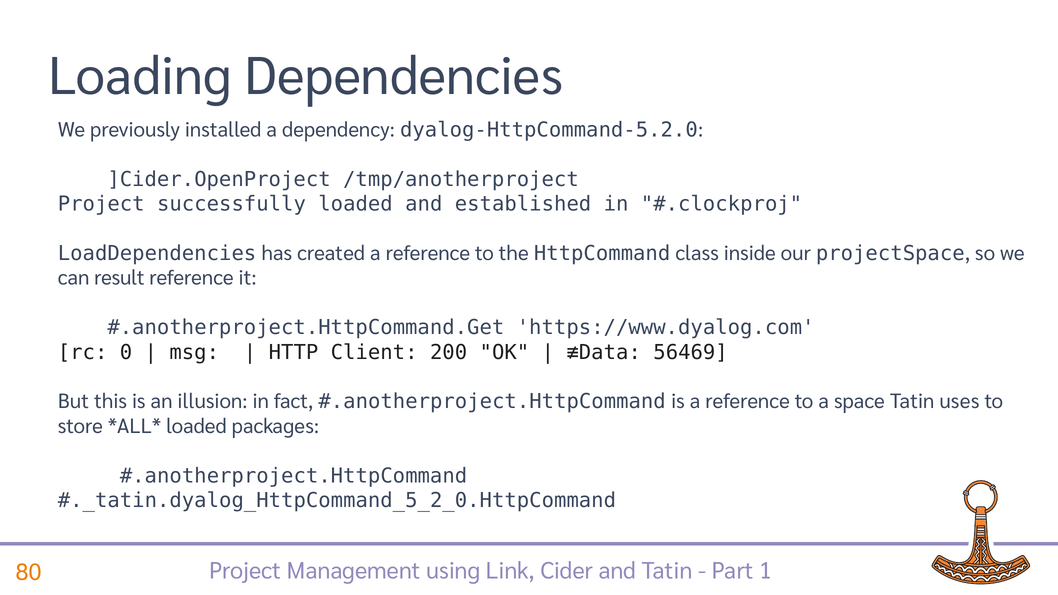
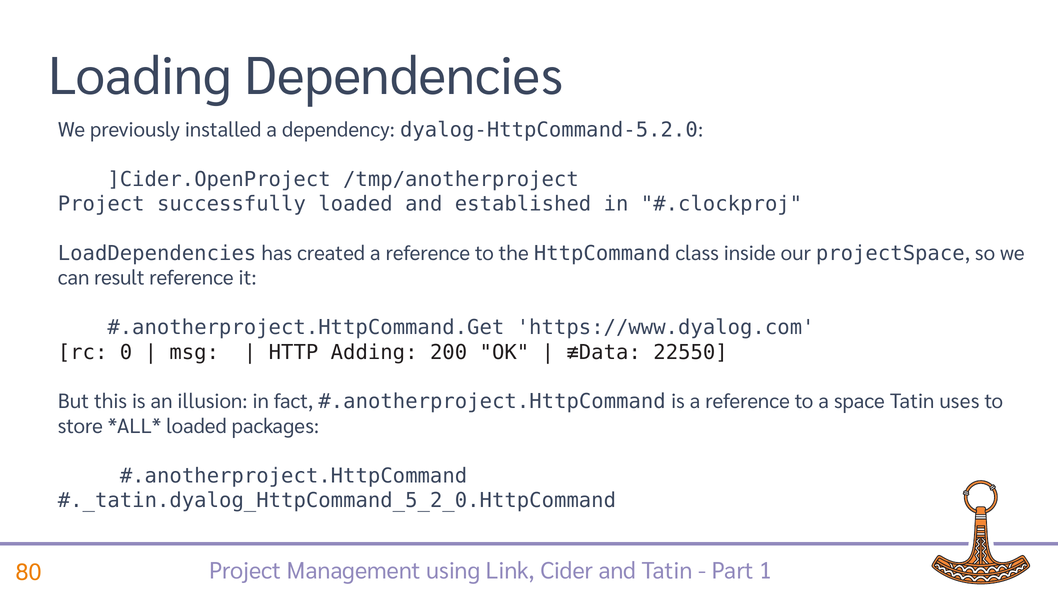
Client: Client -> Adding (374, 352)
56469: 56469 -> 22550 (691, 352)
